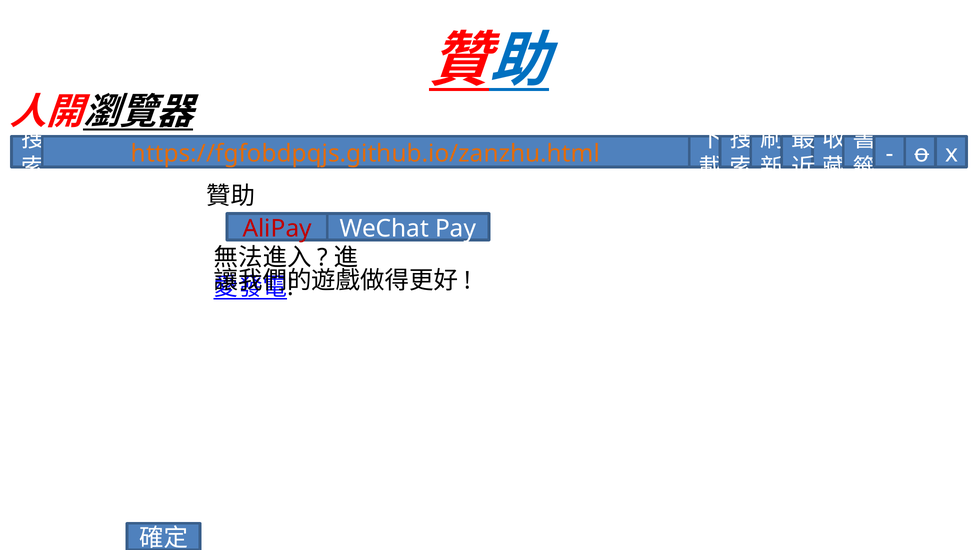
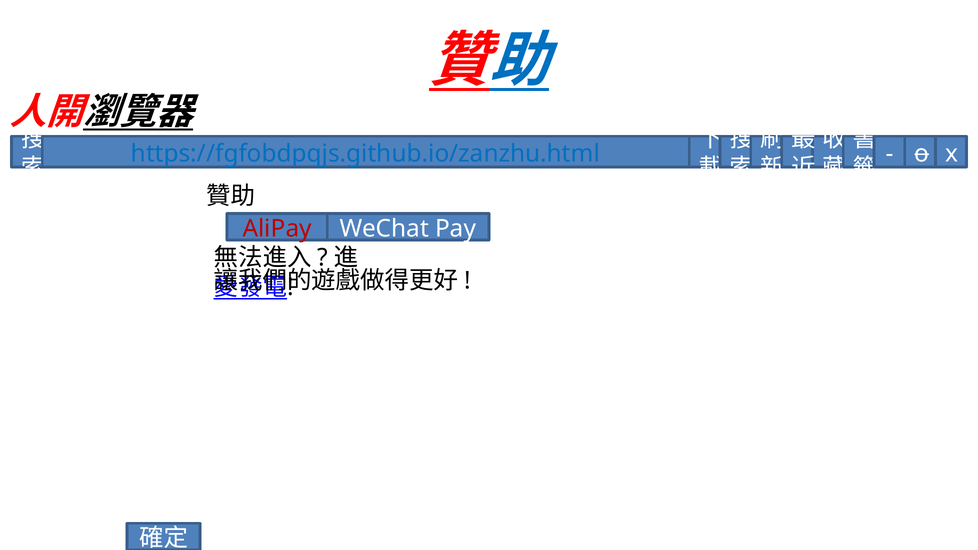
https://fgfobdpqjs.github.io/zanzhu.html colour: orange -> blue (365, 153)
